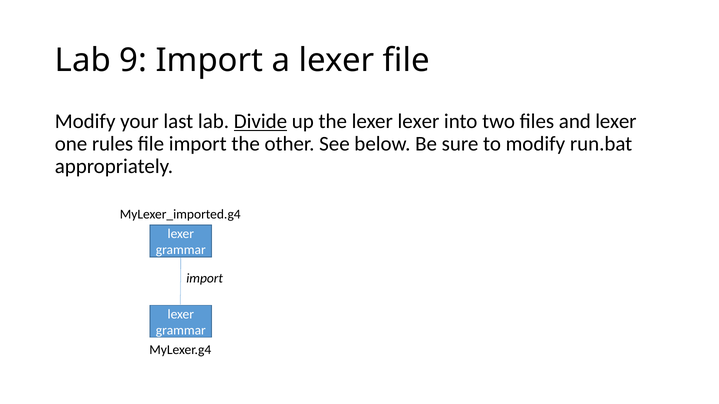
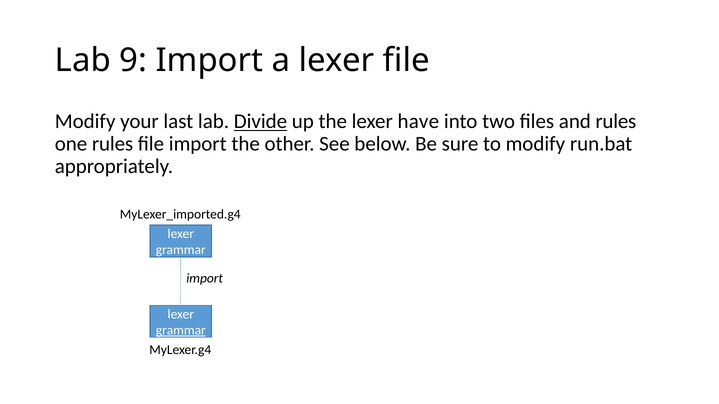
lexer lexer: lexer -> have (418, 122)
and lexer: lexer -> rules (616, 122)
grammar underline: none -> present (181, 331)
